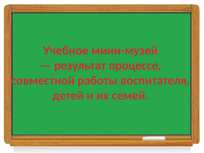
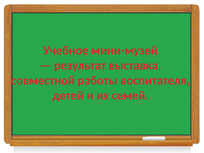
процессе: процессе -> выставка (135, 65)
